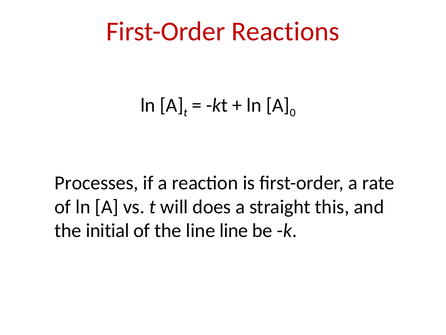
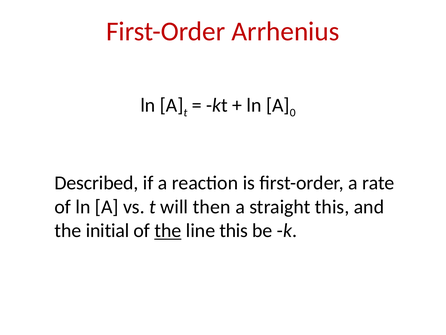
Reactions: Reactions -> Arrhenius (285, 32)
Processes: Processes -> Described (97, 183)
does: does -> then (212, 207)
the underline: none -> present (168, 230)
line line: line -> this (234, 230)
